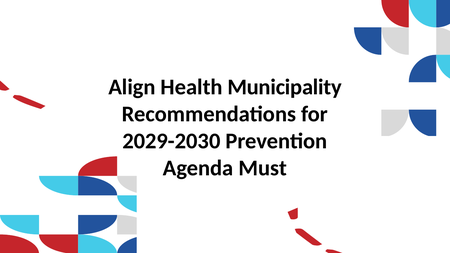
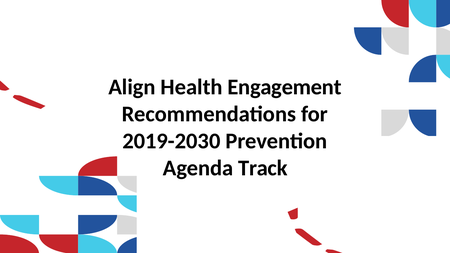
Municipality: Municipality -> Engagement (285, 87)
2029-2030: 2029-2030 -> 2019-2030 (171, 141)
Must: Must -> Track (263, 168)
